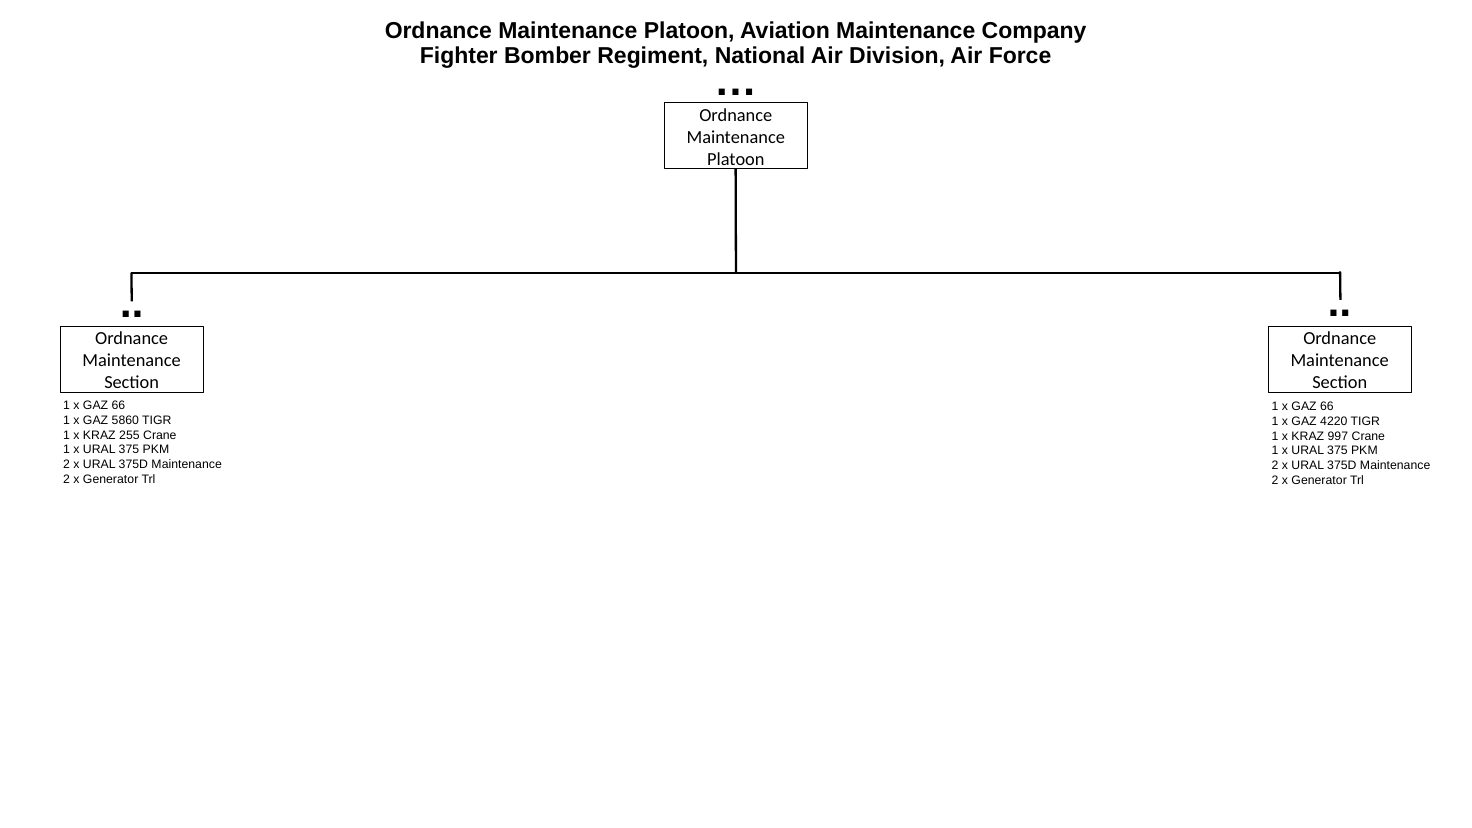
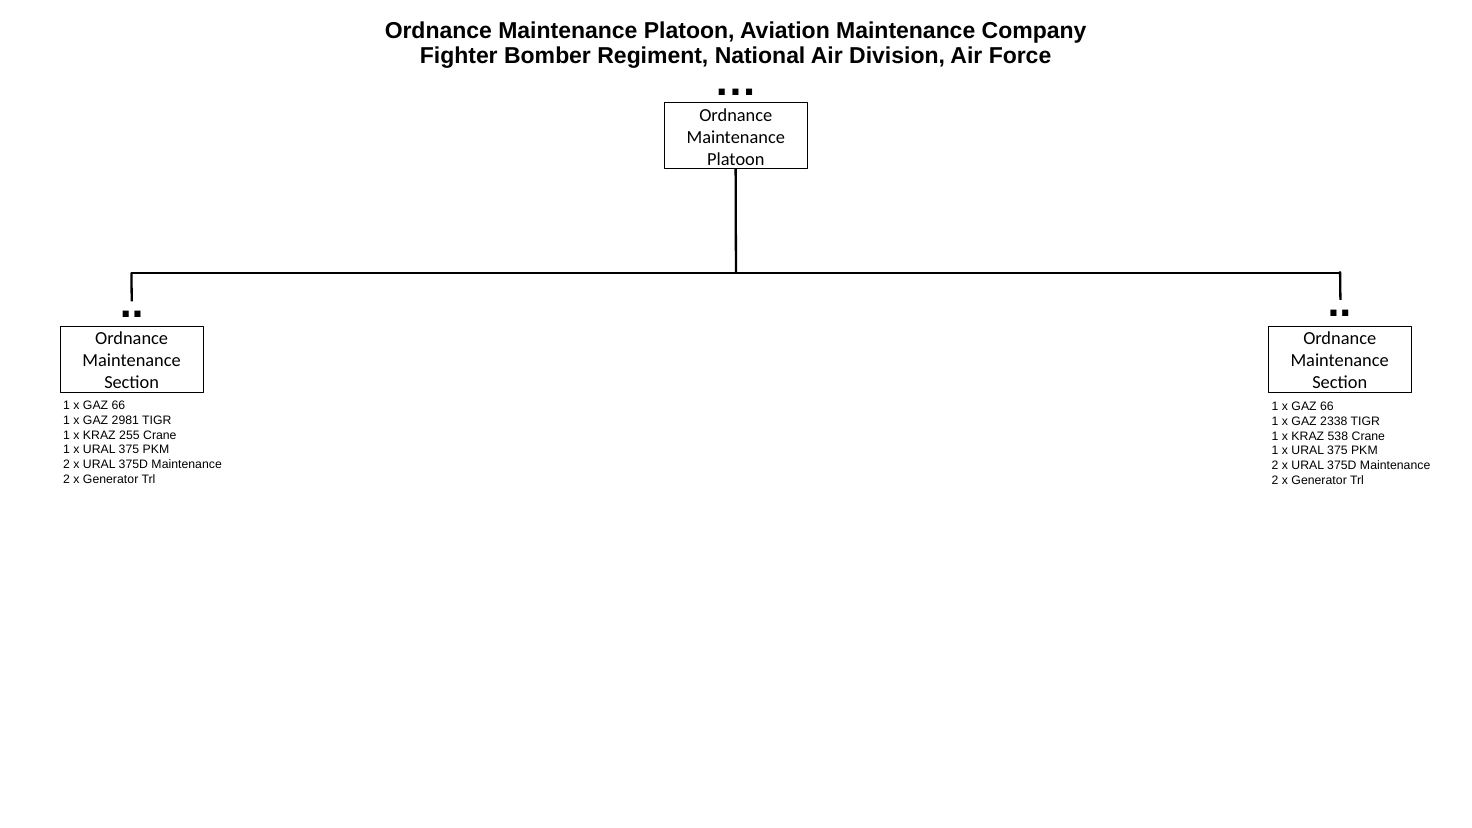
5860: 5860 -> 2981 (125, 420)
4220: 4220 -> 2338 (1334, 422)
997: 997 -> 538 (1338, 436)
